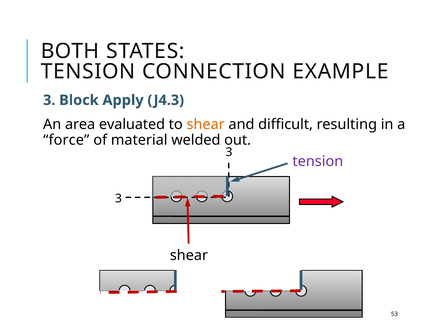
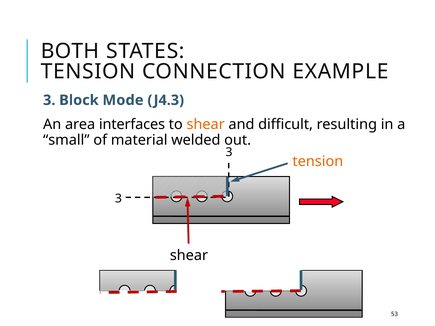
Apply: Apply -> Mode (123, 100)
evaluated: evaluated -> interfaces (132, 124)
force: force -> small (66, 140)
tension colour: purple -> orange (318, 161)
